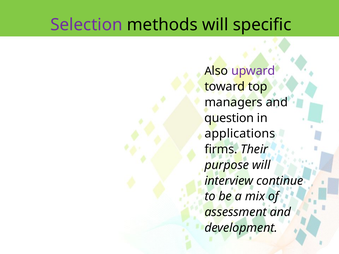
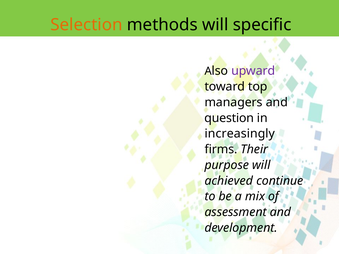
Selection colour: purple -> orange (86, 25)
applications: applications -> increasingly (240, 134)
interview: interview -> achieved (229, 181)
